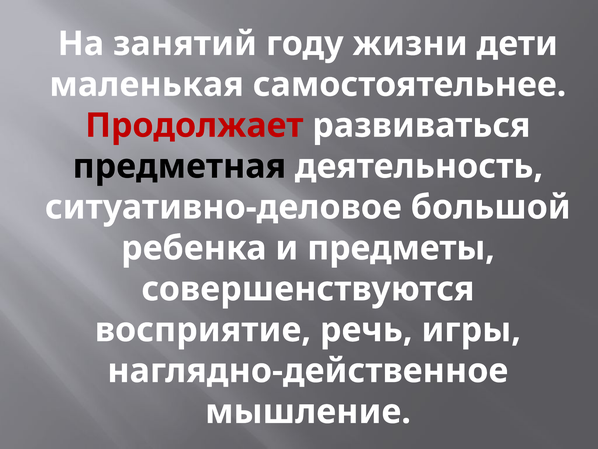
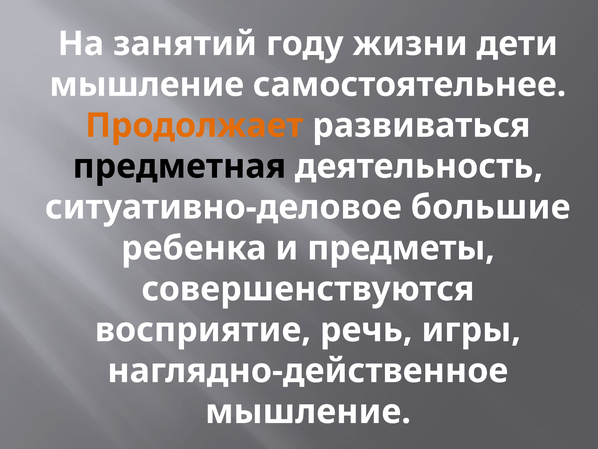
маленькая: маленькая -> мышление (147, 85)
Продолжает colour: red -> orange (194, 125)
большой: большой -> большие (491, 207)
